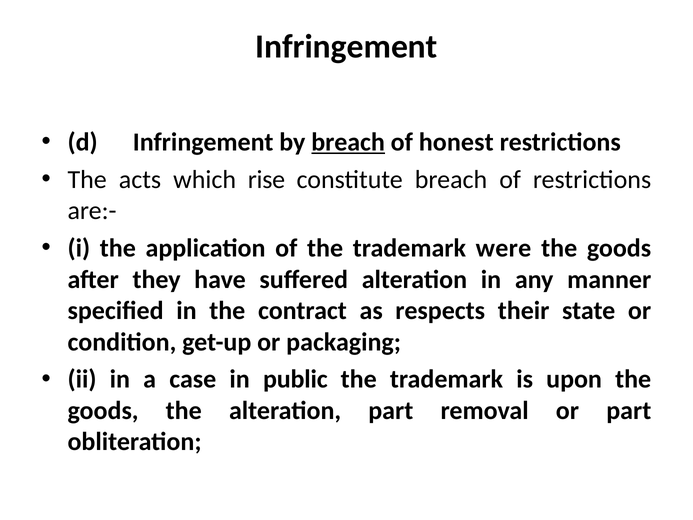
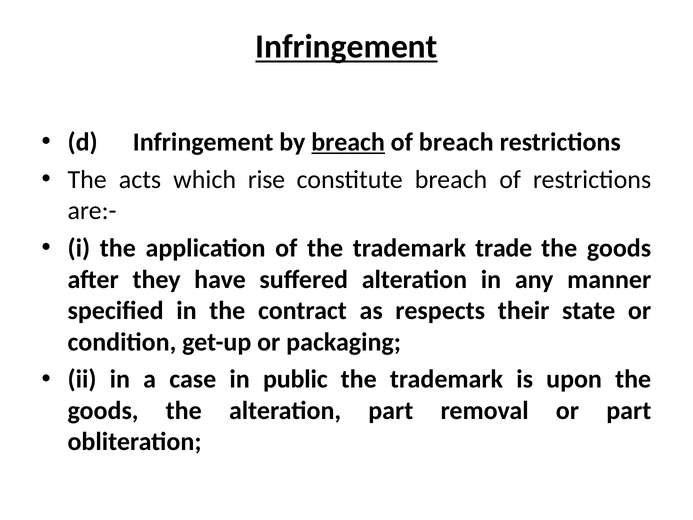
Infringement underline: none -> present (346, 47)
of honest: honest -> breach (456, 142)
were: were -> trade (504, 248)
